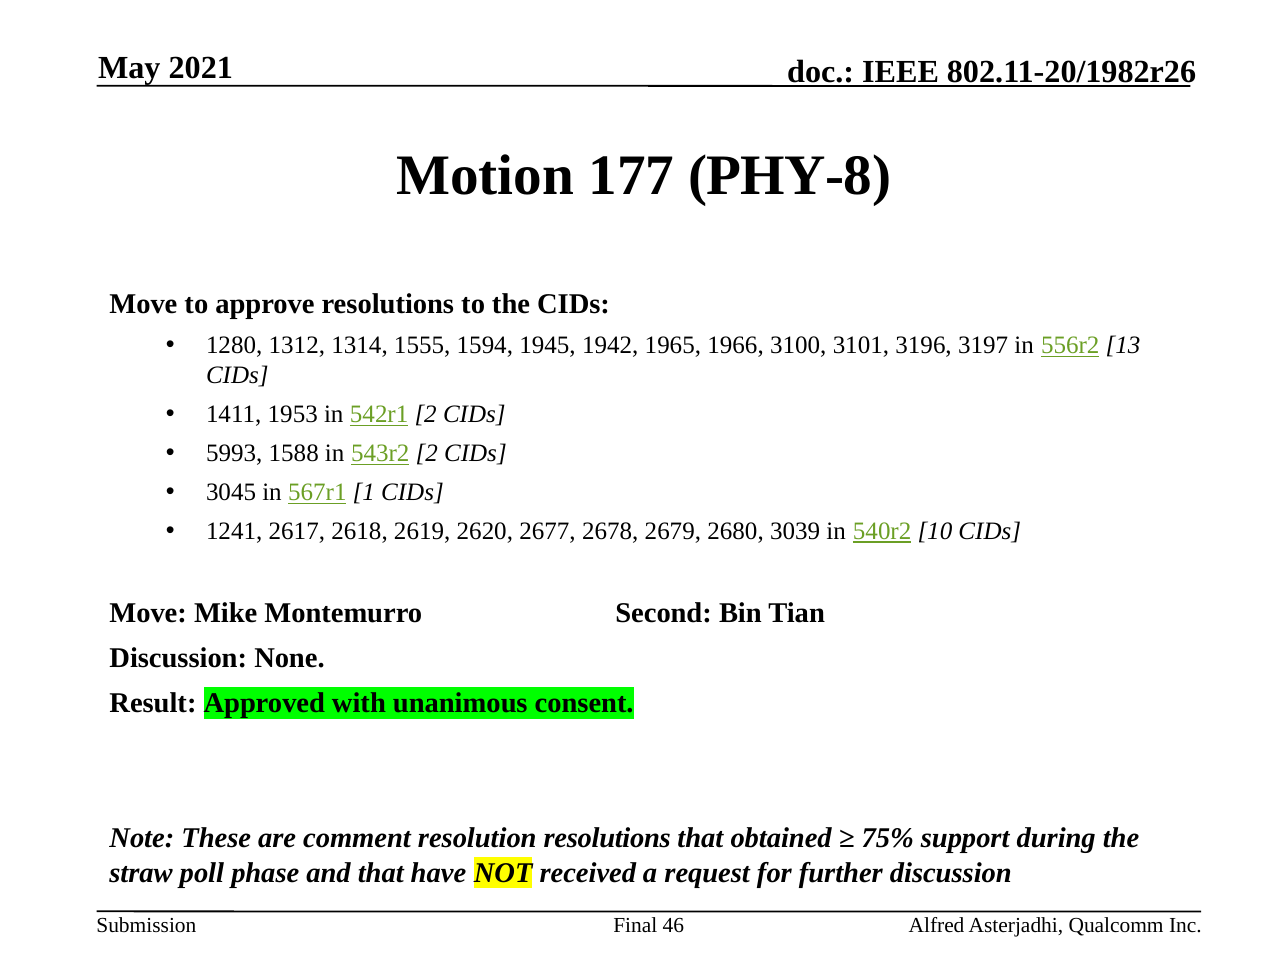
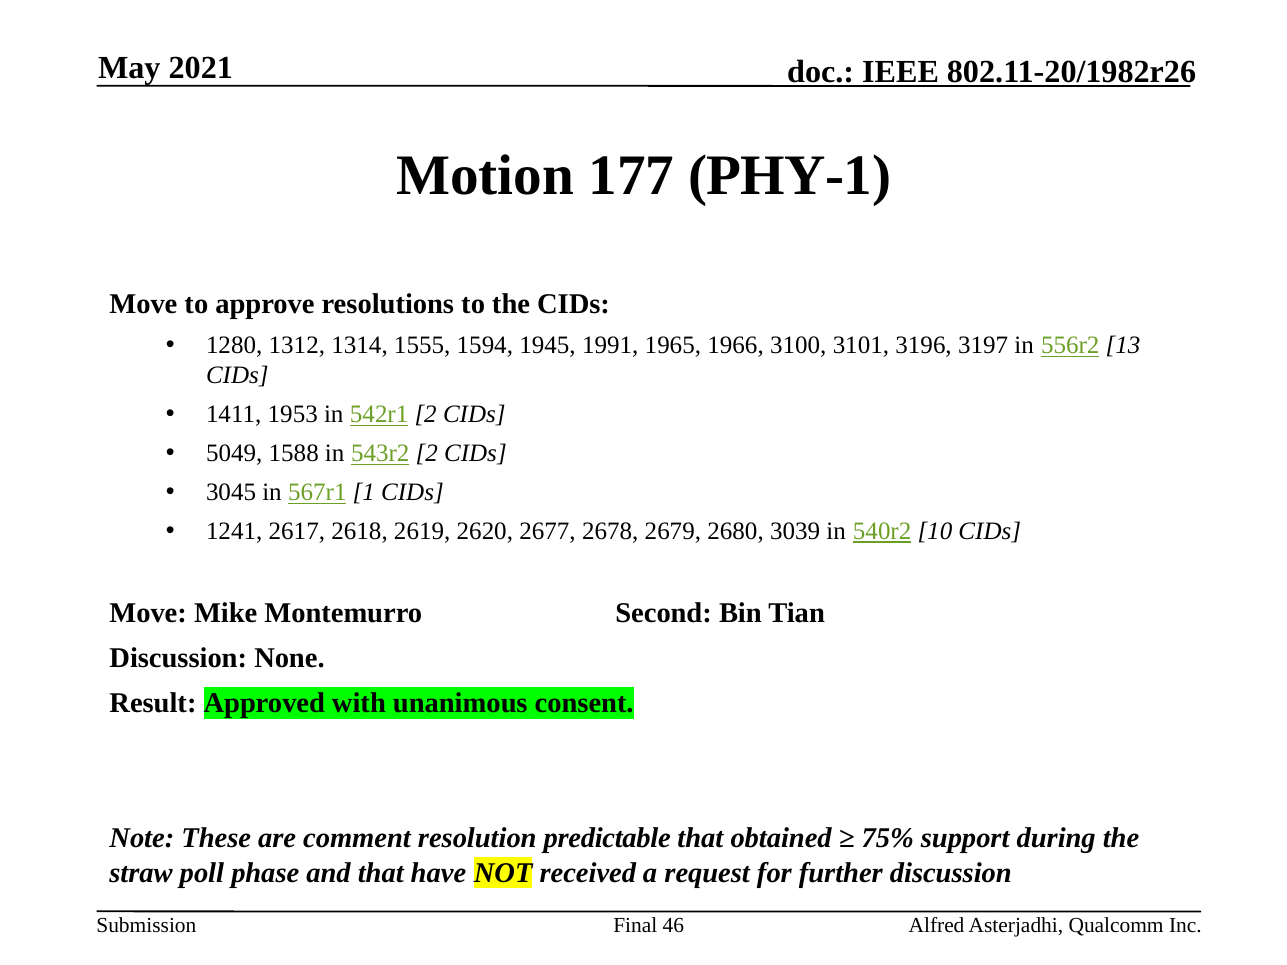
PHY-8: PHY-8 -> PHY-1 (790, 175)
1942: 1942 -> 1991 (610, 345)
5993: 5993 -> 5049 (234, 453)
resolution resolutions: resolutions -> predictable (607, 839)
